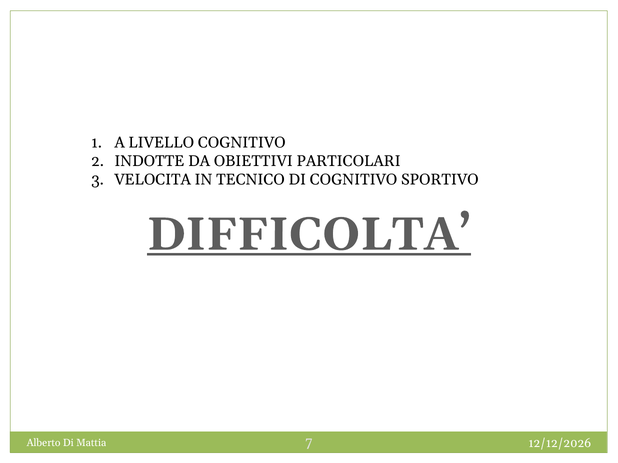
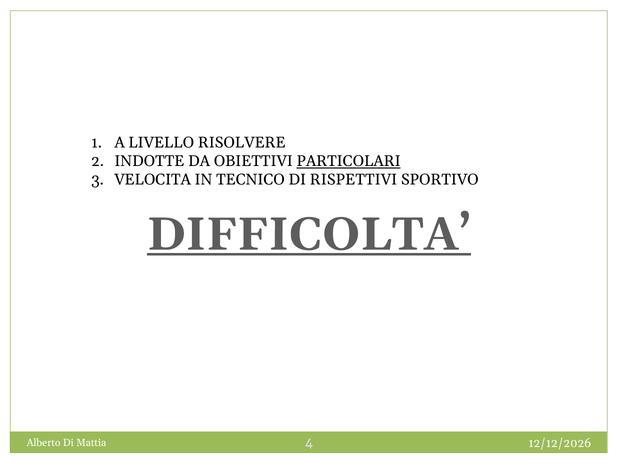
LIVELLO COGNITIVO: COGNITIVO -> RISOLVERE (242, 143)
PARTICOLARI underline: none -> present (349, 161)
DI COGNITIVO: COGNITIVO -> RISPETTIVI (354, 180)
7: 7 -> 4 (309, 443)
